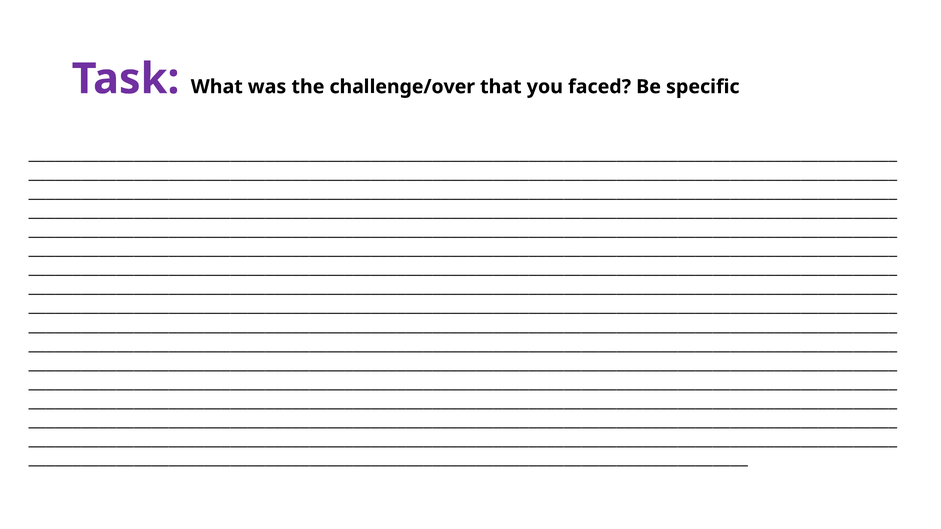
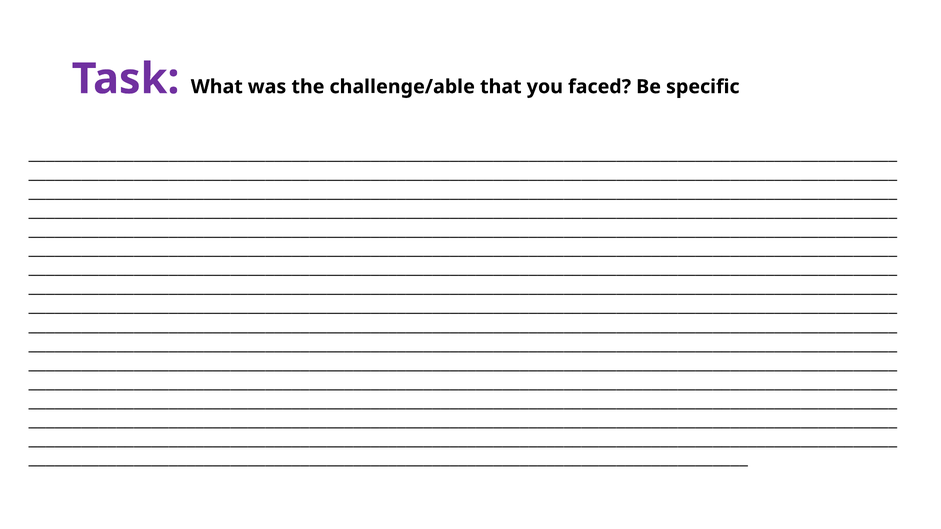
challenge/over: challenge/over -> challenge/able (402, 87)
